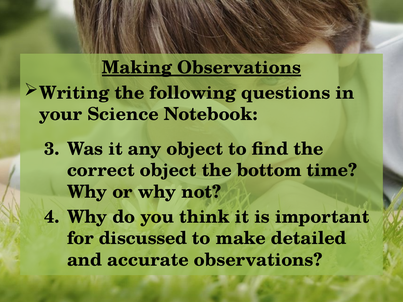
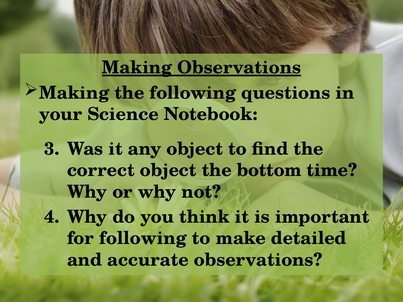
Writing: Writing -> Making (74, 93)
for discussed: discussed -> following (143, 239)
